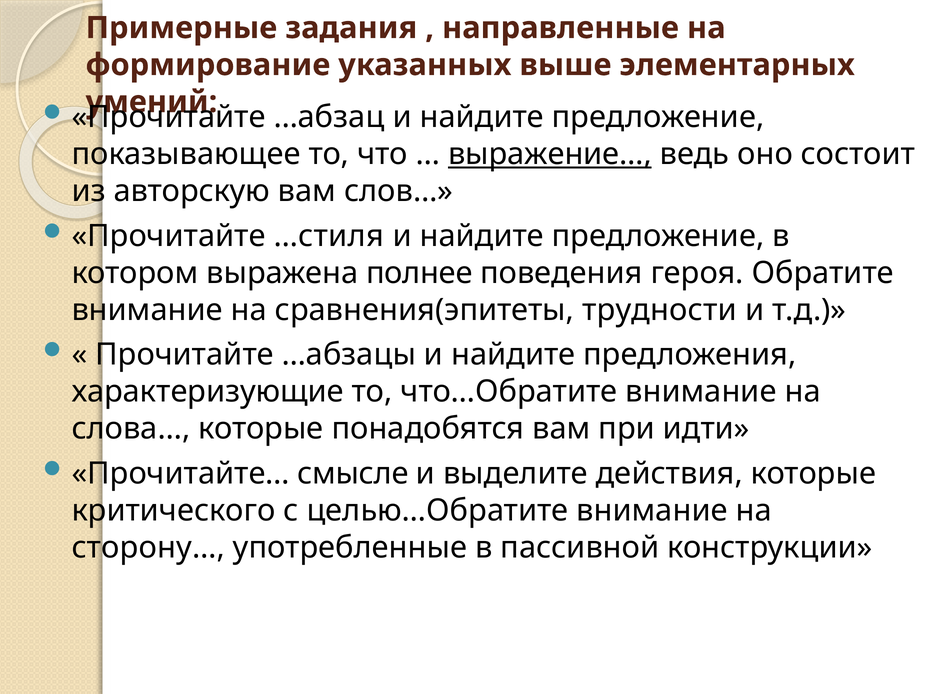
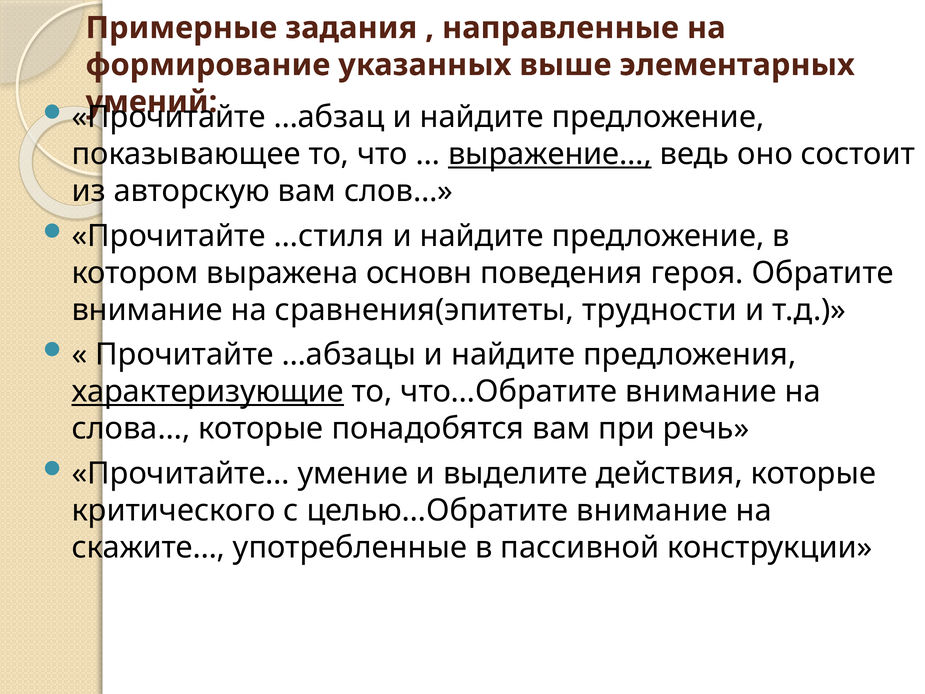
полнее: полнее -> основн (419, 273)
характеризующие underline: none -> present (208, 392)
идти: идти -> речь (706, 429)
смысле: смысле -> умение (353, 473)
сторону…: сторону… -> скажите… (148, 547)
